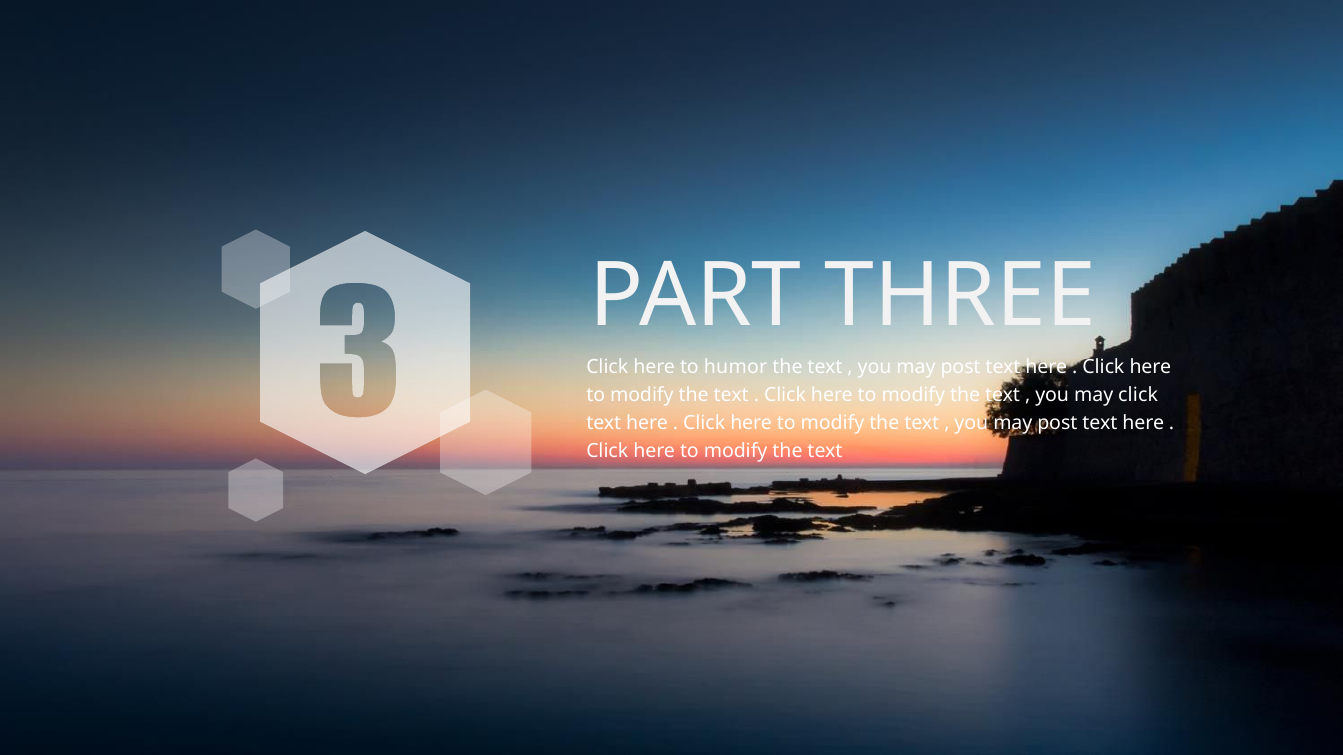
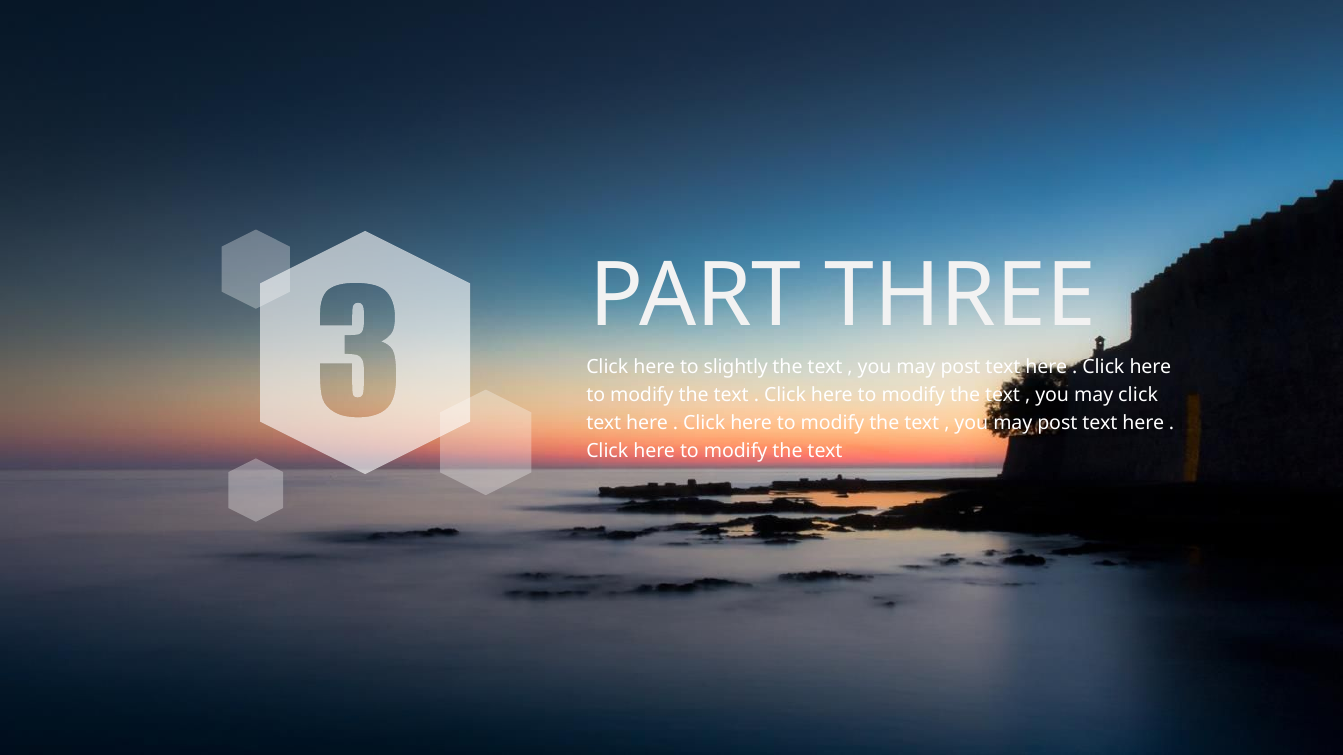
humor: humor -> slightly (736, 367)
